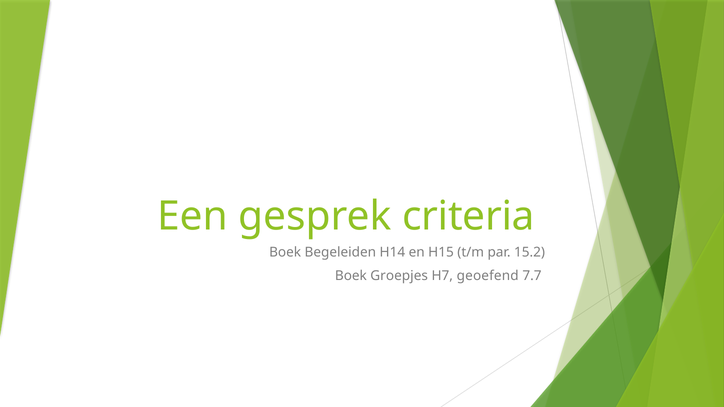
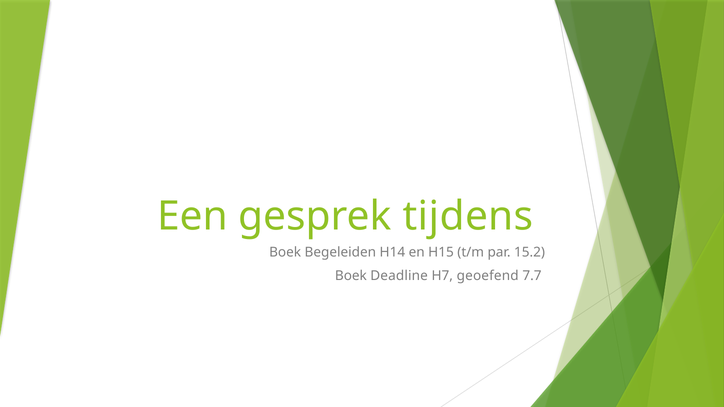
criteria: criteria -> tijdens (468, 216)
Groepjes: Groepjes -> Deadline (399, 276)
